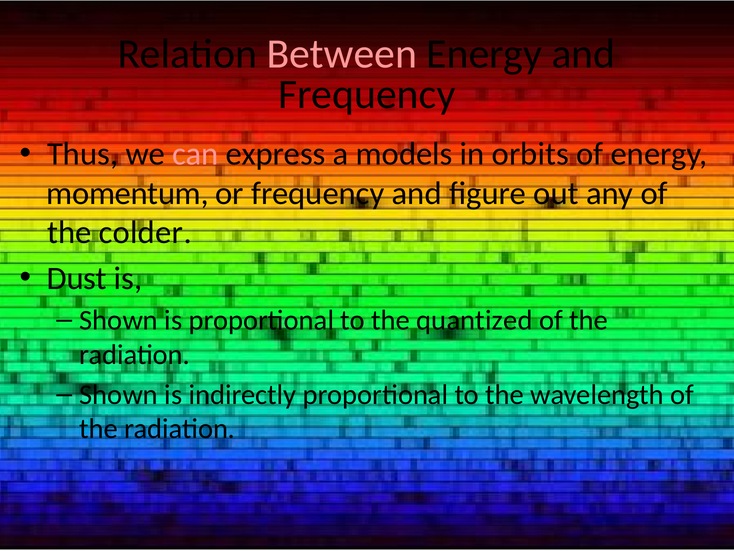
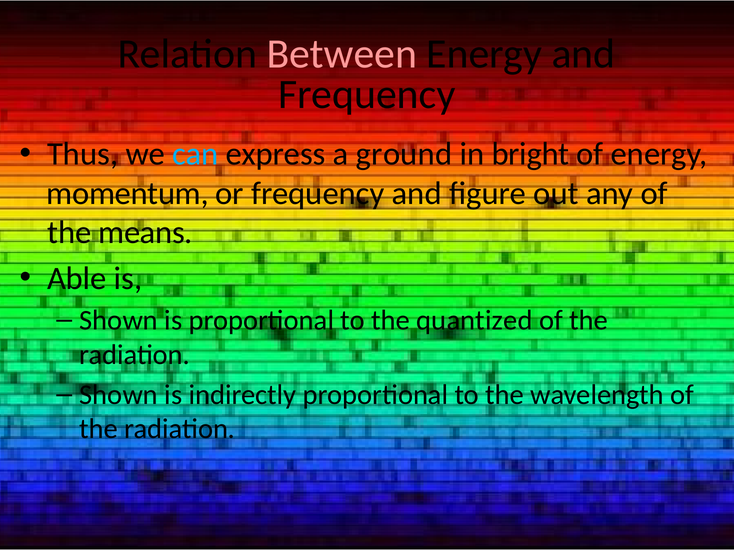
can colour: pink -> light blue (195, 154)
models: models -> ground (404, 154)
orbits: orbits -> bright (530, 154)
colder: colder -> means (146, 232)
Dust: Dust -> Able (77, 278)
